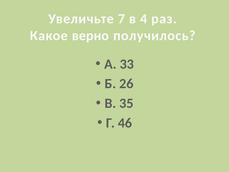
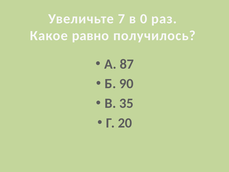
4: 4 -> 0 (144, 19)
верно: верно -> равно (90, 36)
33: 33 -> 87 (127, 64)
26: 26 -> 90 (126, 84)
46: 46 -> 20 (125, 123)
